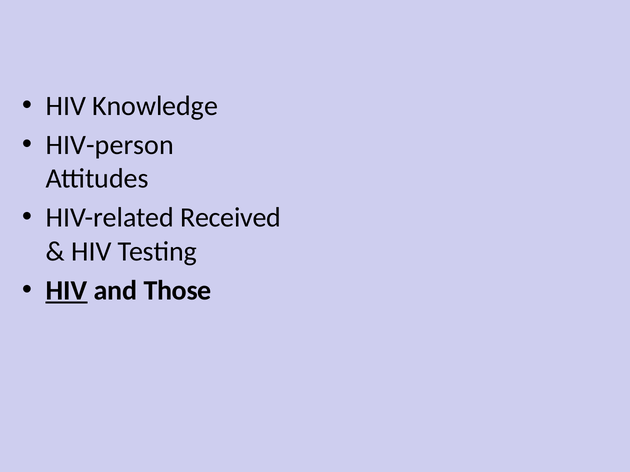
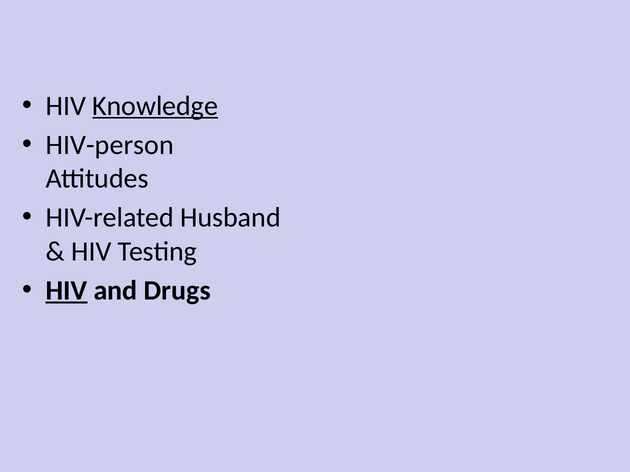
Knowledge underline: none -> present (155, 106)
Received: Received -> Husband (230, 218)
Those: Those -> Drugs (177, 291)
